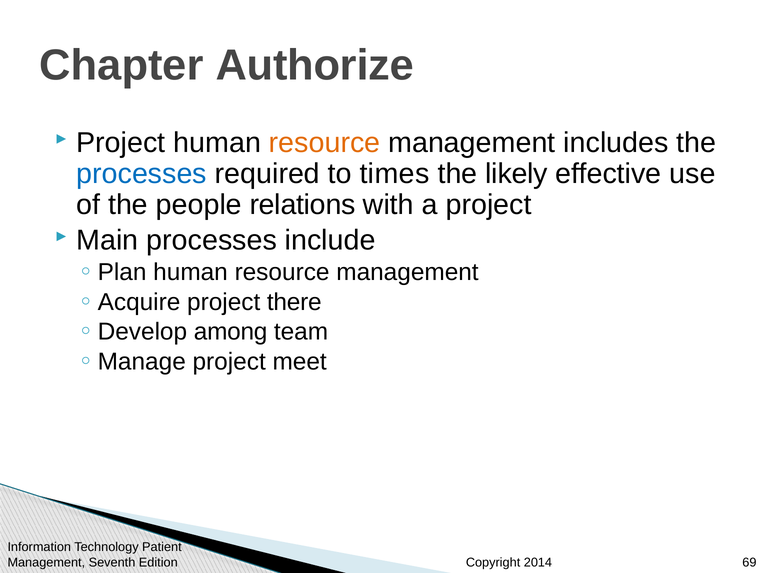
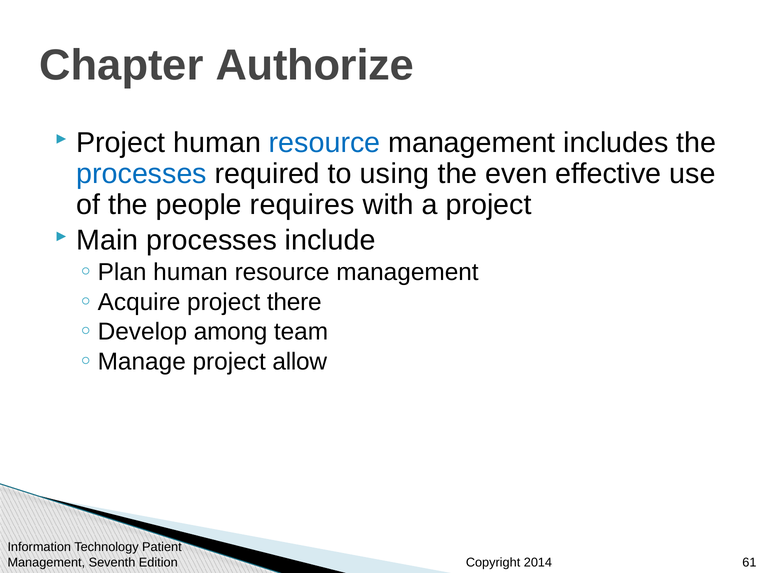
resource colour: orange -> blue (325, 143)
times: times -> using (395, 174)
likely: likely -> even (516, 174)
relations: relations -> requires (302, 205)
meet: meet -> allow (300, 362)
69: 69 -> 61 (749, 562)
